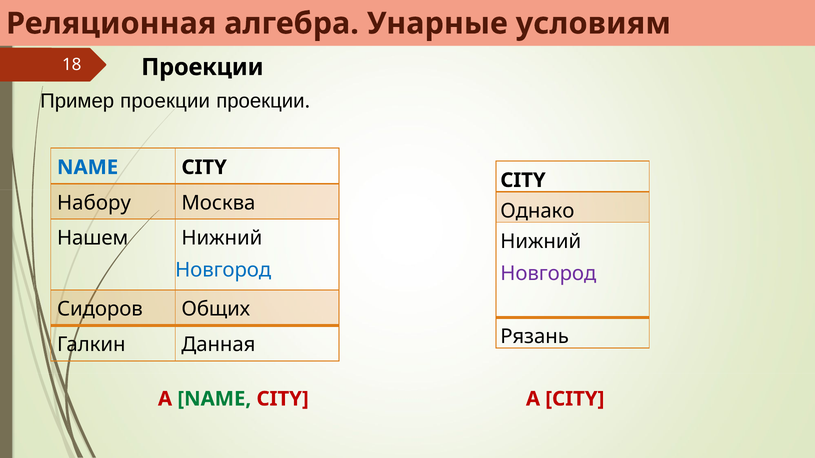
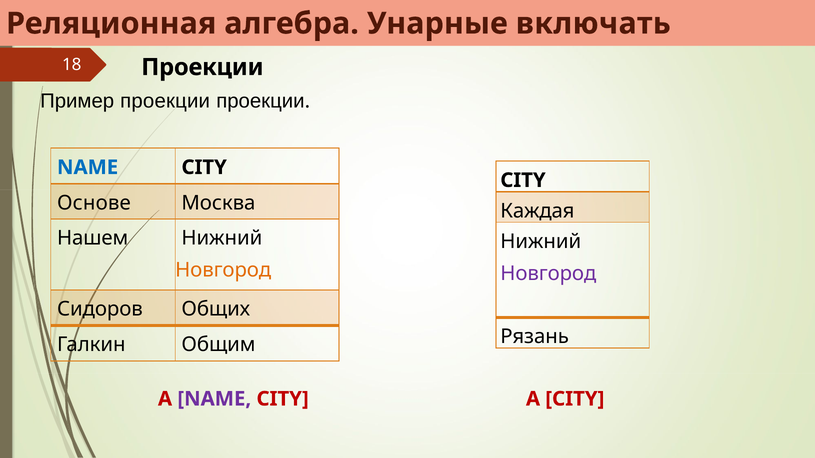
условиям: условиям -> включать (593, 24)
Набору: Набору -> Основе (94, 203)
Однако: Однако -> Каждая (537, 211)
Новгород colour: blue -> orange (223, 270)
Данная: Данная -> Общим (218, 345)
NAME colour: green -> purple (214, 399)
